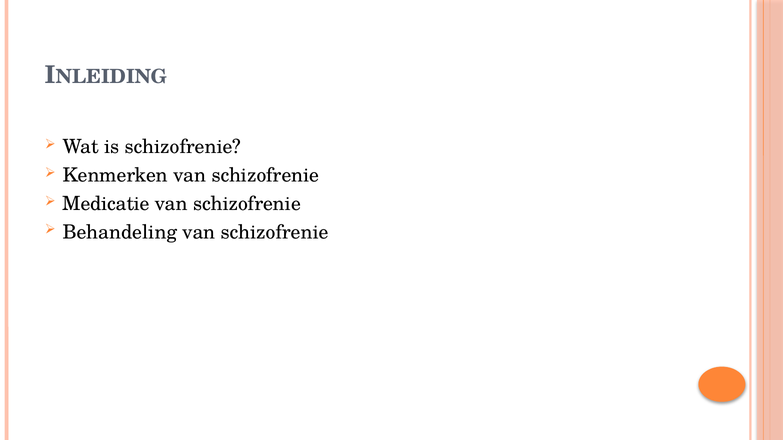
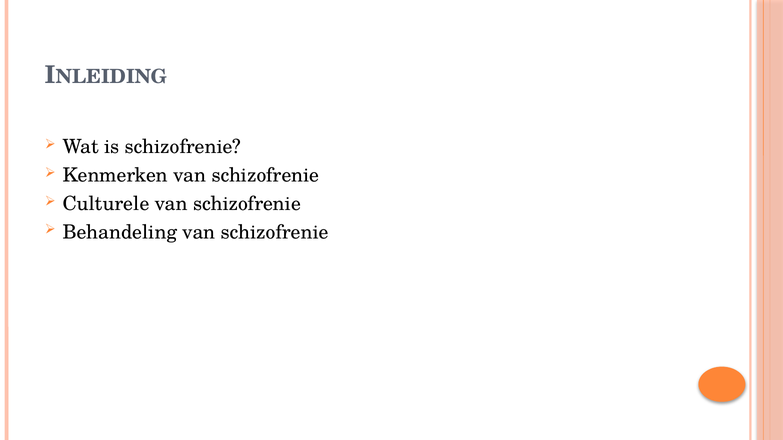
Medicatie: Medicatie -> Culturele (106, 204)
